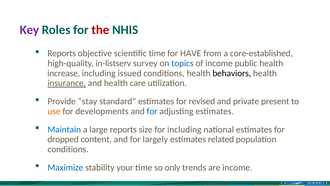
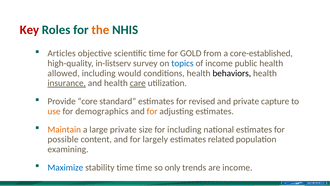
Key colour: purple -> red (29, 30)
the colour: red -> orange (100, 30)
Reports: Reports -> Articles (62, 53)
HAVE: HAVE -> GOLD (191, 53)
increase: increase -> allowed (64, 73)
issued: issued -> would (130, 73)
care underline: none -> present (138, 83)
stay: stay -> core (88, 101)
present: present -> capture (275, 101)
developments: developments -> demographics (102, 111)
for colour: blue -> orange (152, 111)
Maintain colour: blue -> orange (64, 129)
large reports: reports -> private (123, 129)
dropped: dropped -> possible (63, 139)
conditions: conditions -> examining (68, 149)
stability your: your -> time (125, 167)
